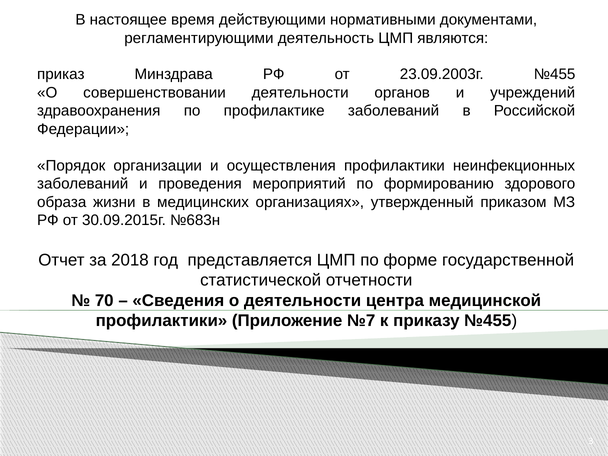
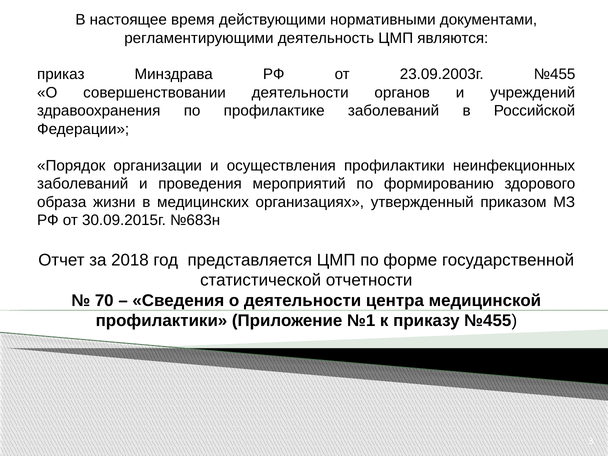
№7: №7 -> №1 (361, 321)
